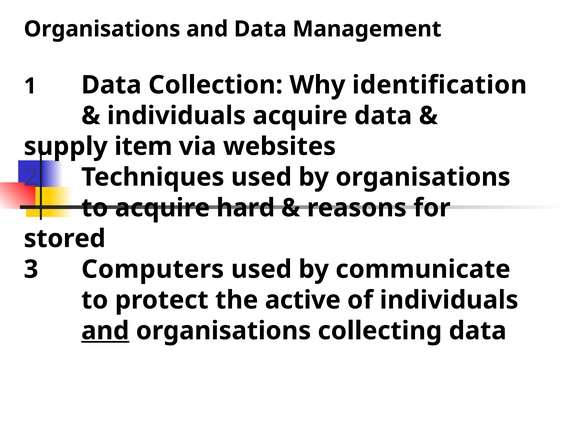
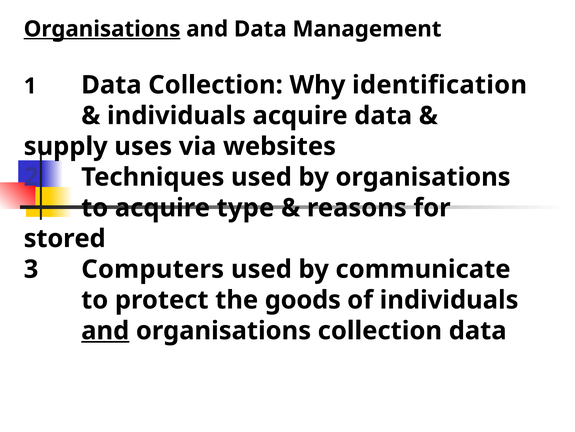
Organisations underline: none -> present (102, 29)
item: item -> uses (143, 146)
hard: hard -> type (245, 208)
active: active -> goods (303, 300)
organisations collecting: collecting -> collection (380, 330)
